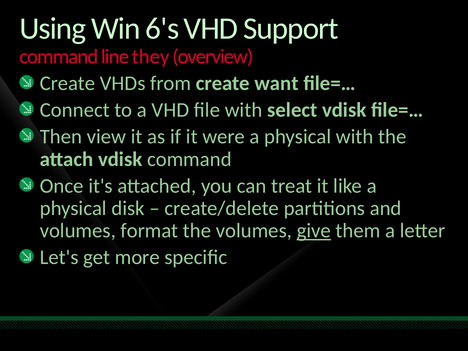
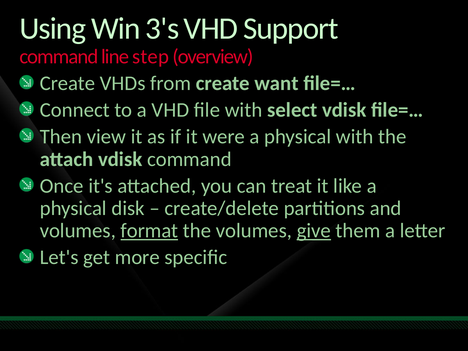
6's: 6's -> 3's (162, 28)
they: they -> step (151, 57)
format underline: none -> present (149, 231)
